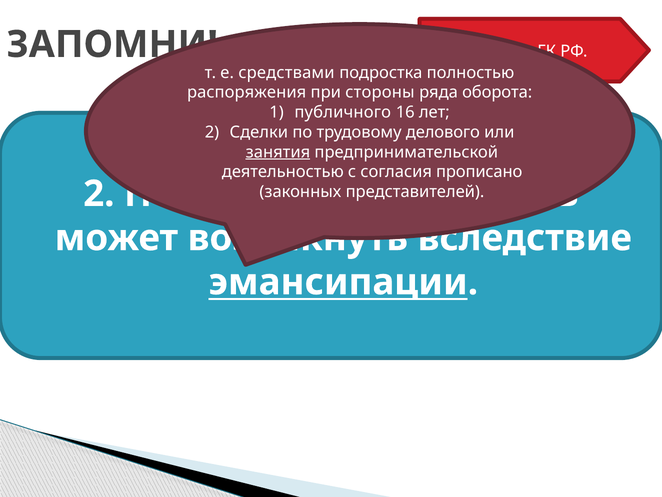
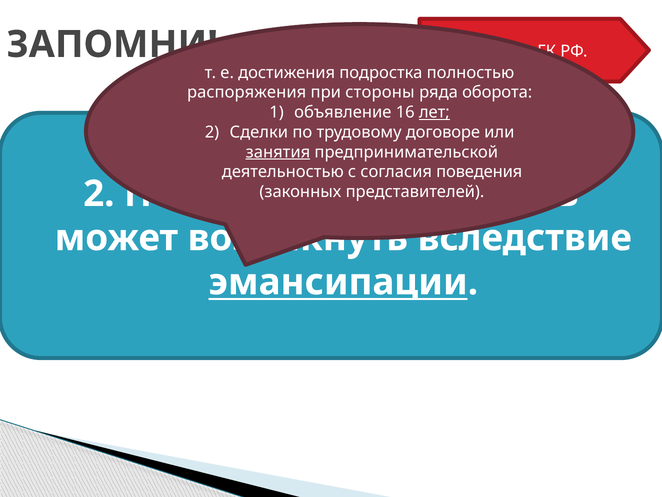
средствами: средствами -> достижения (287, 73)
публичного: публичного -> объявление (343, 112)
лет underline: none -> present (434, 112)
делового: делового -> договоре (443, 132)
прописано: прописано -> поведения (479, 172)
